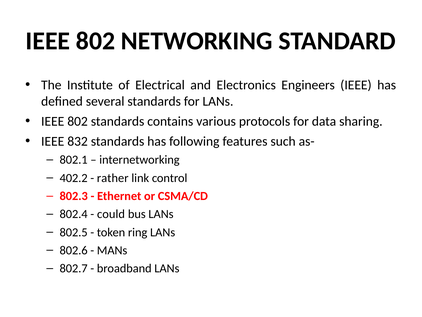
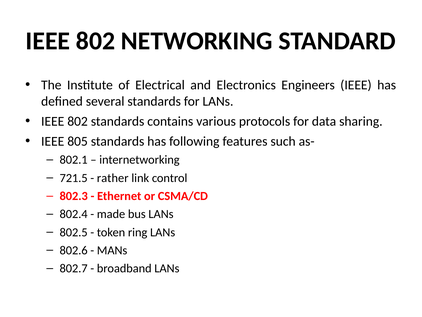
832: 832 -> 805 (78, 141)
402.2: 402.2 -> 721.5 (74, 178)
could: could -> made (111, 214)
